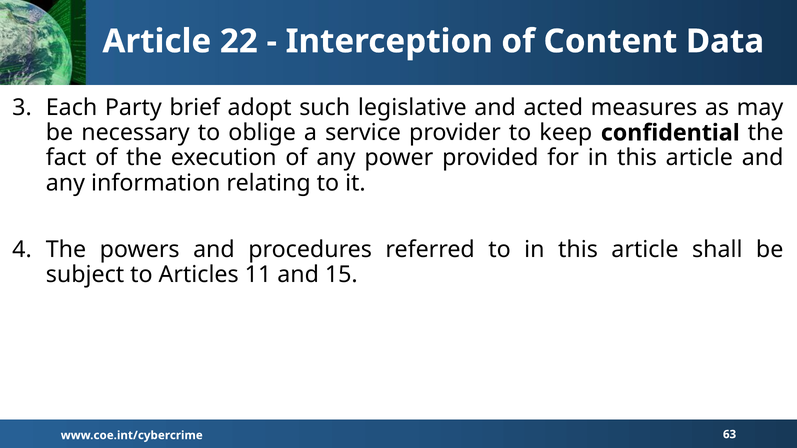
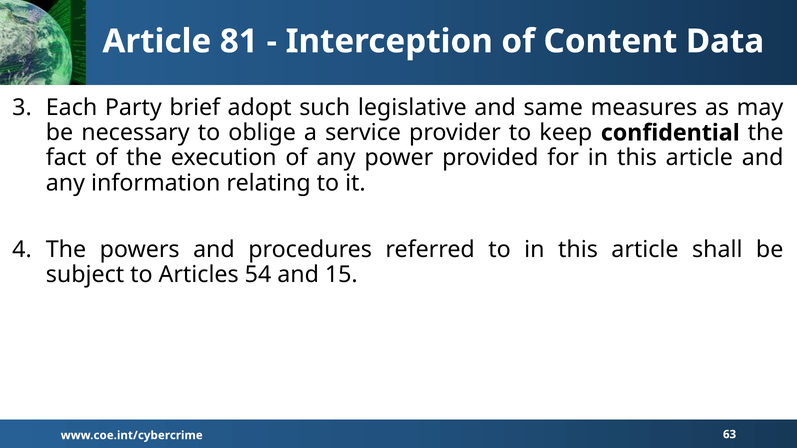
22: 22 -> 81 (239, 41)
acted: acted -> same (553, 108)
11: 11 -> 54 (258, 275)
